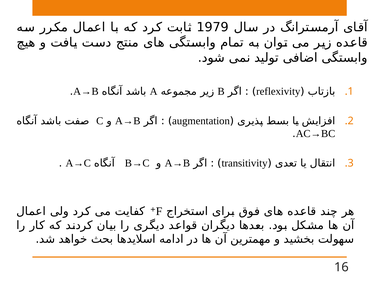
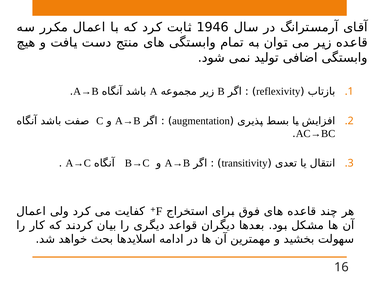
1979: 1979 -> 1946 (213, 27)
